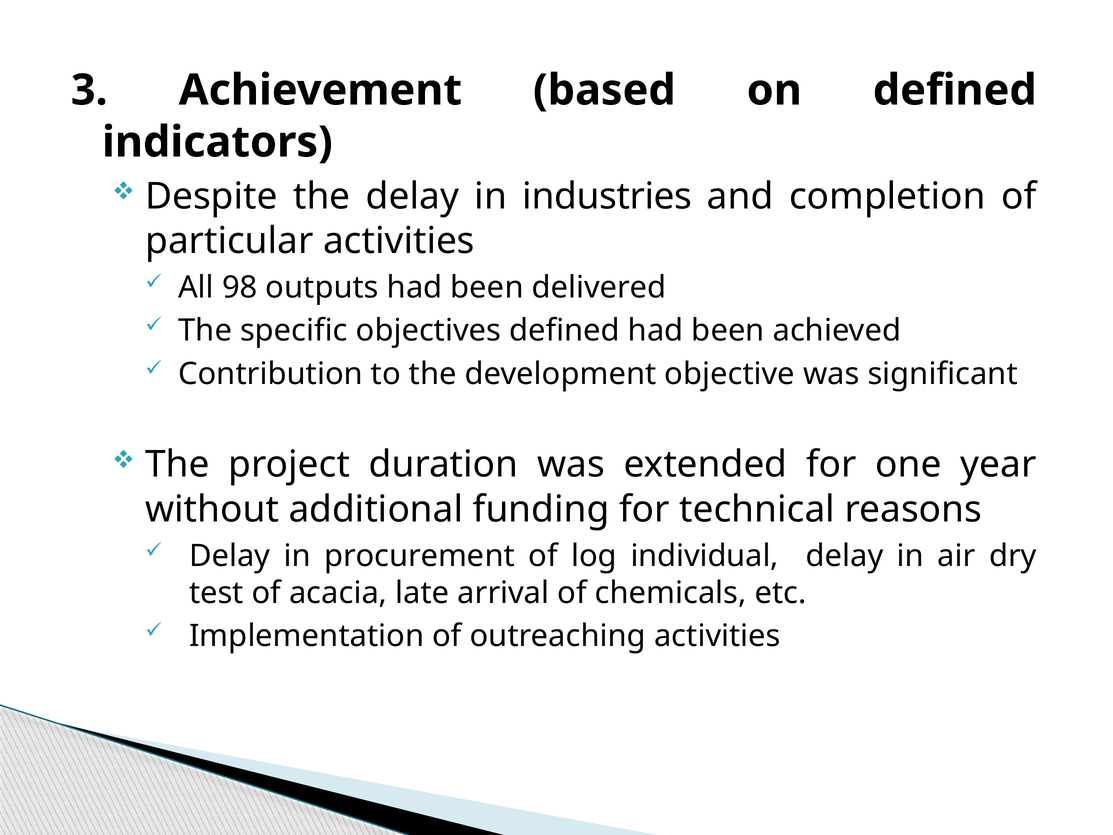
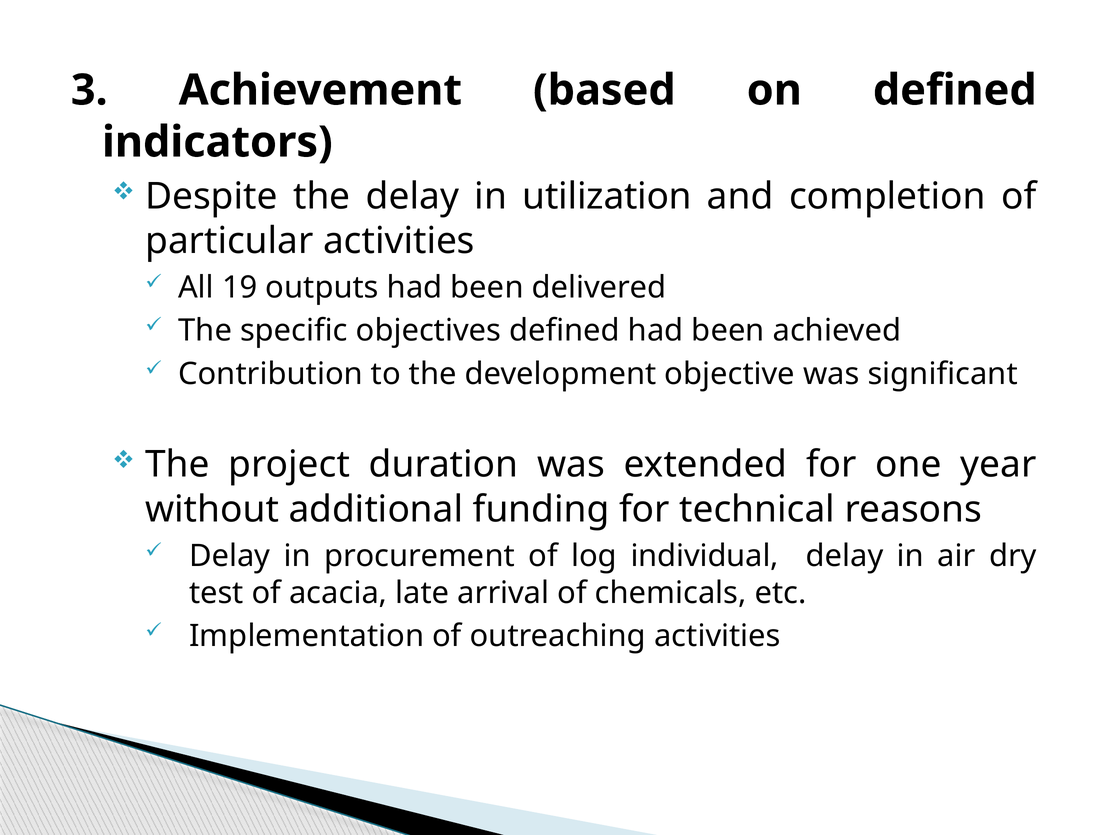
industries: industries -> utilization (607, 196)
98: 98 -> 19 (240, 287)
